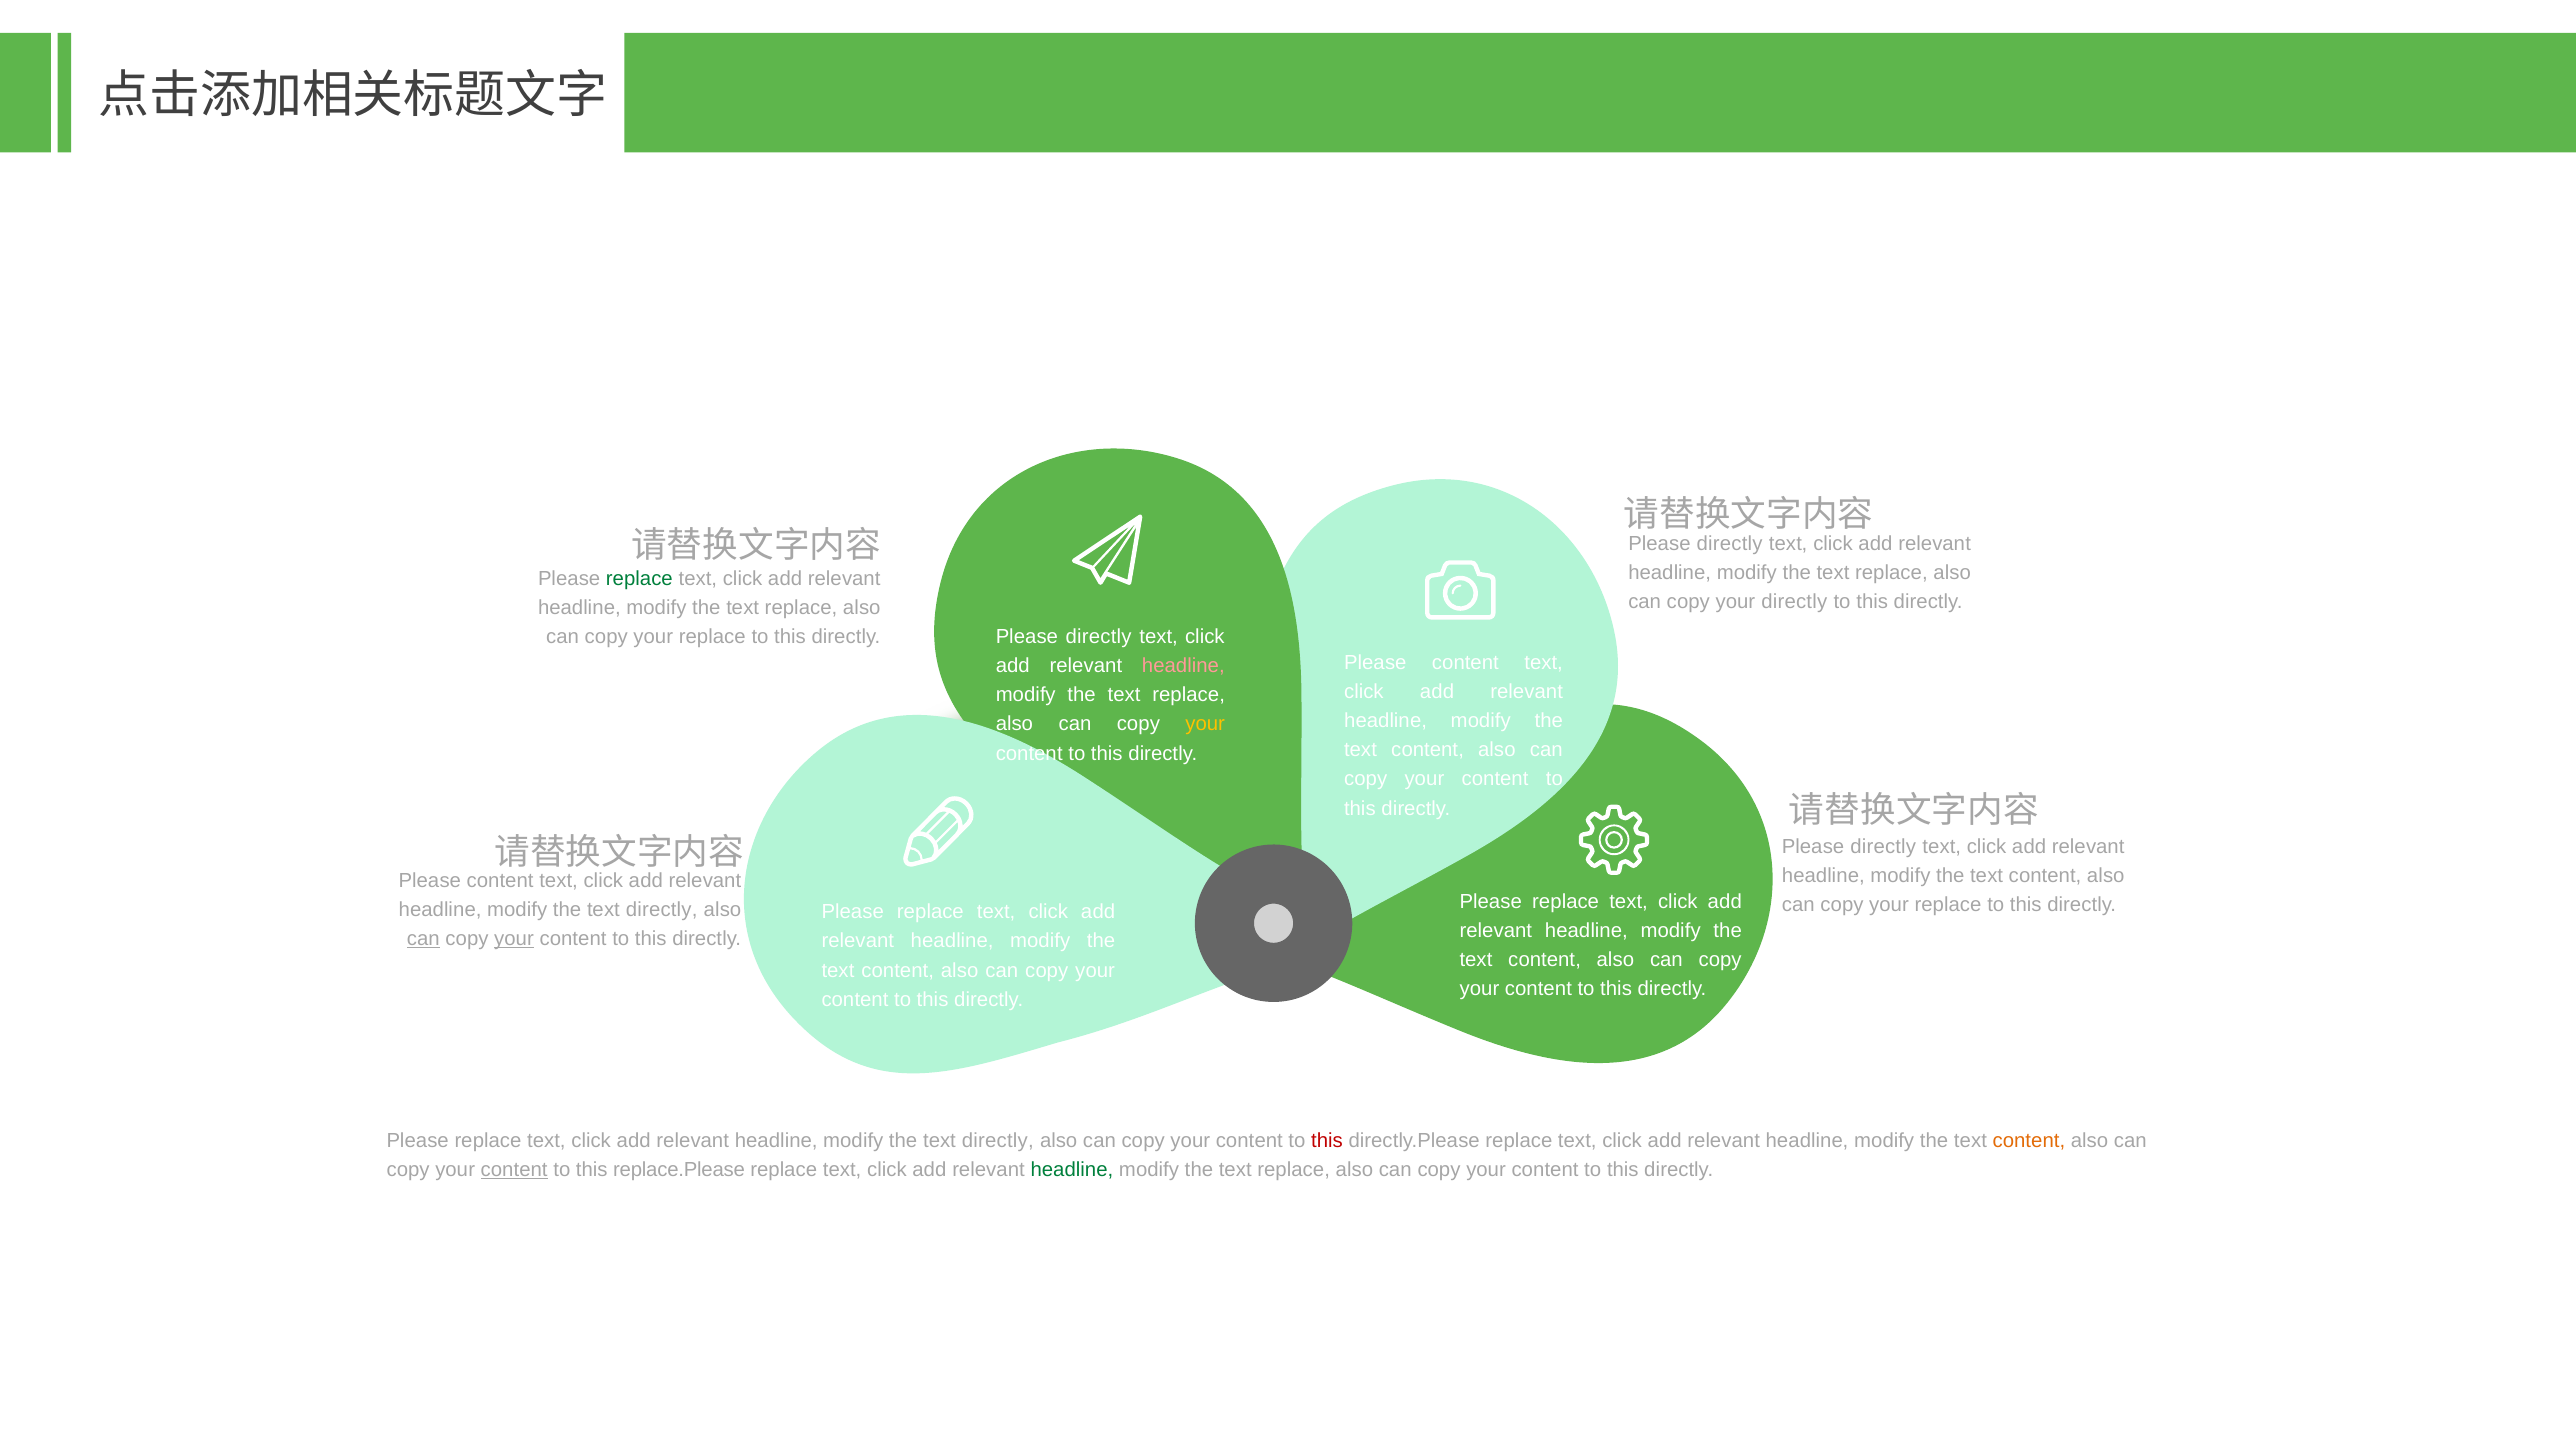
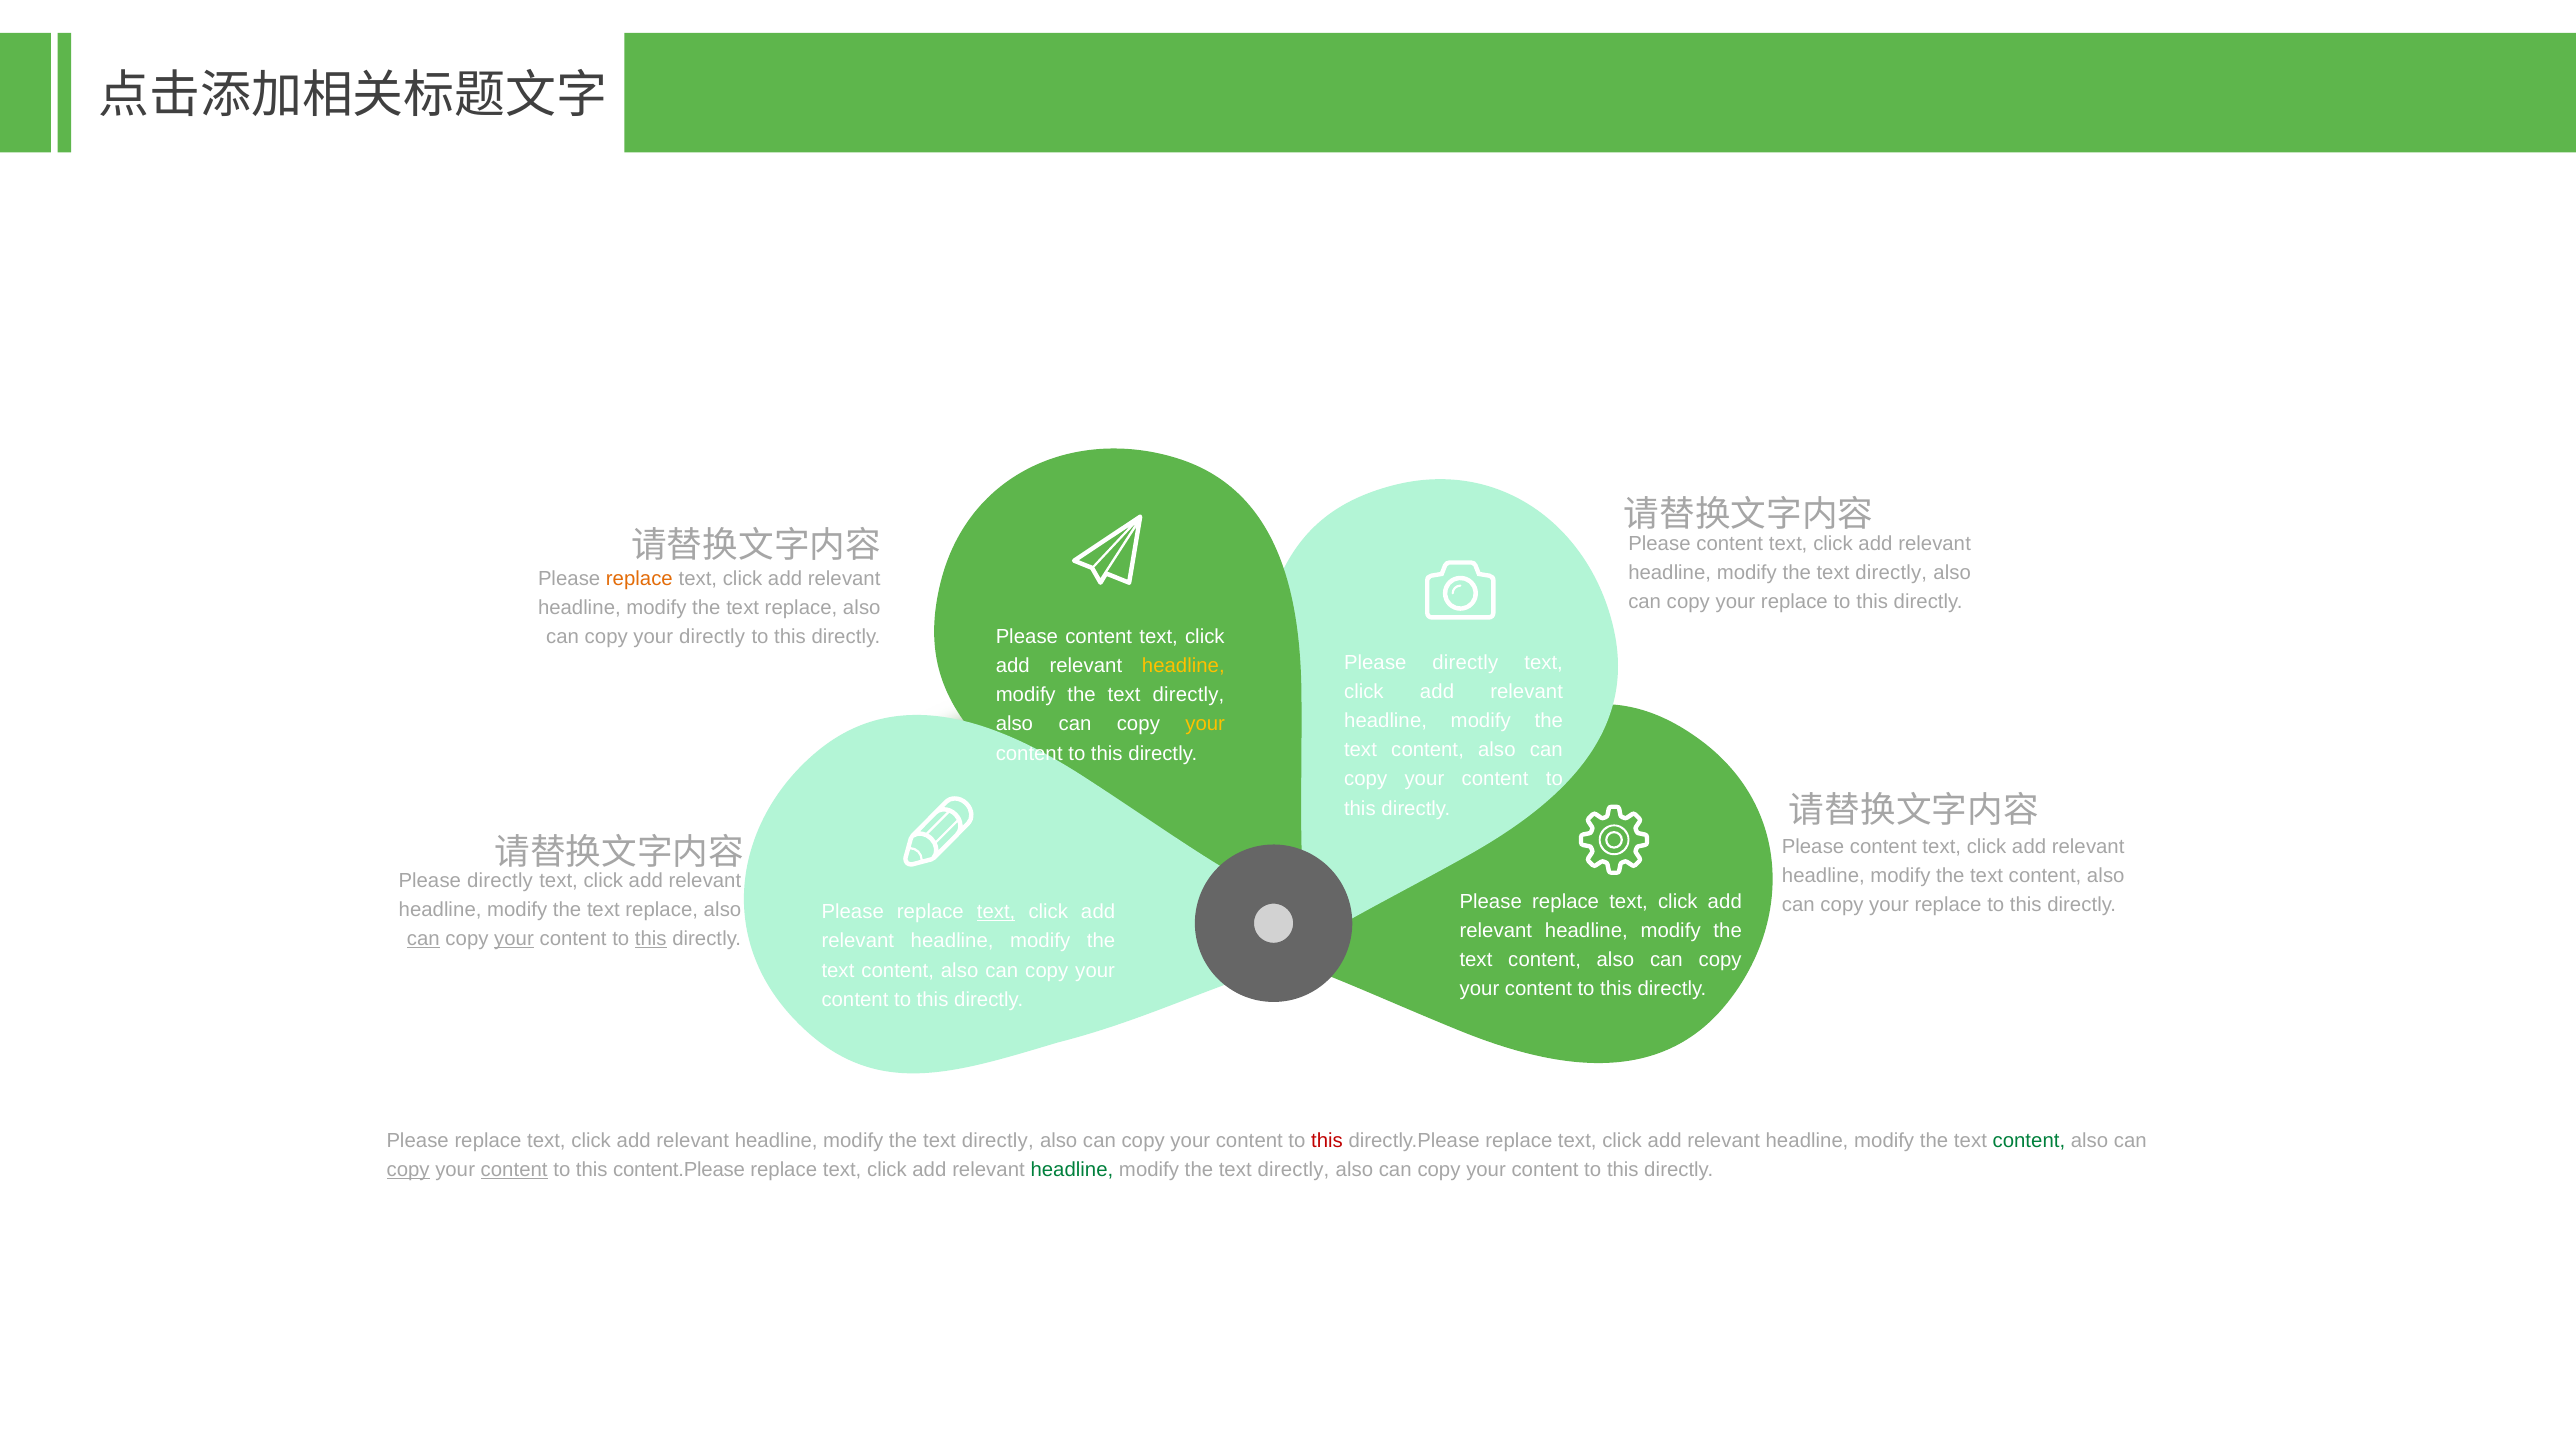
directly: directly -> content (1730, 543)
replace: replace -> directly (1891, 573)
replace colour: green -> orange (639, 579)
directly: directly -> replace (1794, 602)
directly: directly -> content (1099, 636)
replace: replace -> directly (712, 637)
content: content -> directly (1465, 662)
headline colour: pink -> yellow (1183, 666)
replace: replace -> directly (1189, 695)
directly: directly -> content (1883, 847)
content: content -> directly (500, 881)
directly: directly -> replace (662, 910)
text underline: none -> present (996, 912)
this underline: none -> present (651, 939)
content colour: orange -> green (2029, 1140)
copy underline: none -> present (408, 1169)
replace.Please: replace.Please -> content.Please (679, 1169)
replace: replace -> directly (1294, 1169)
